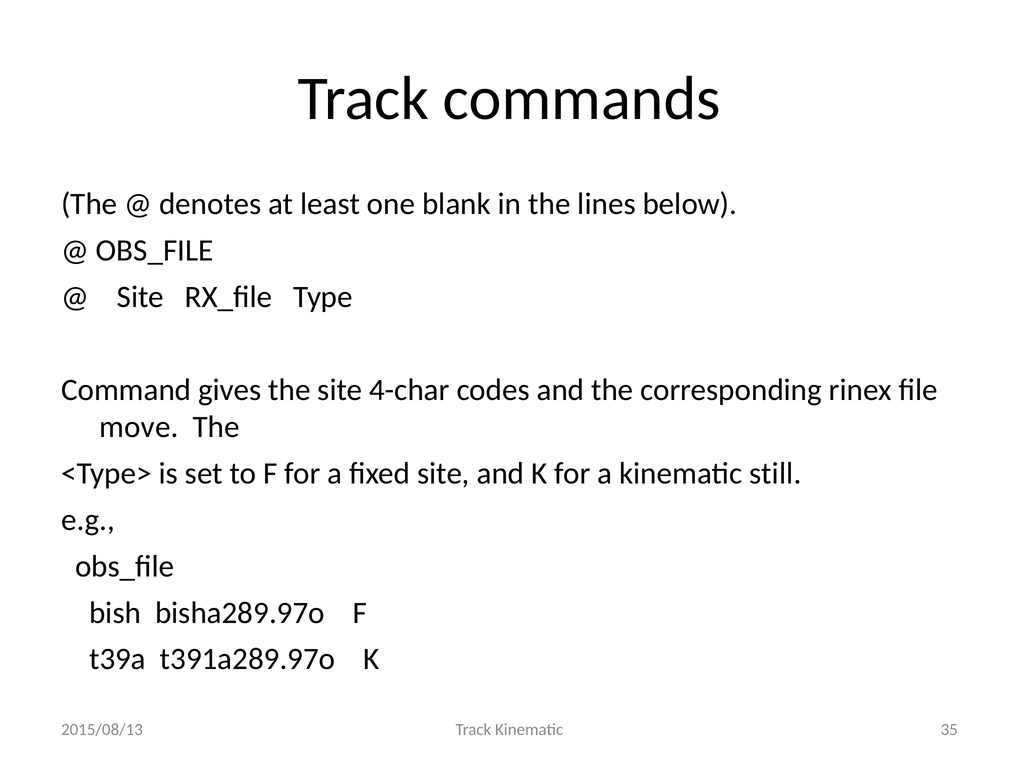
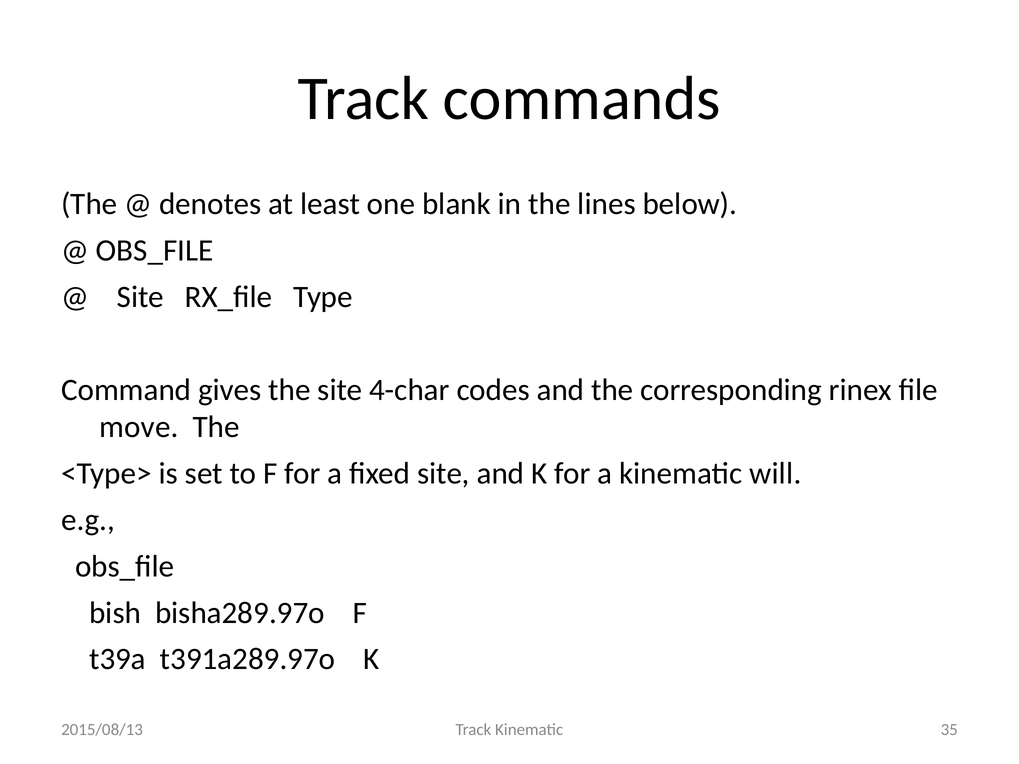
still: still -> will (775, 474)
